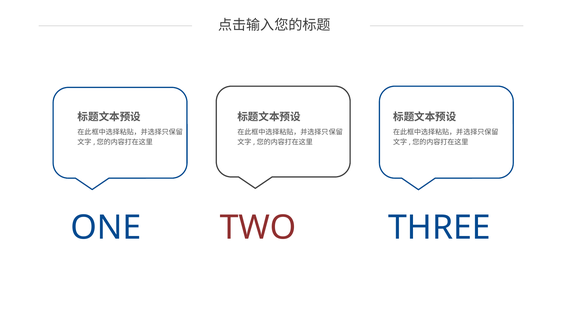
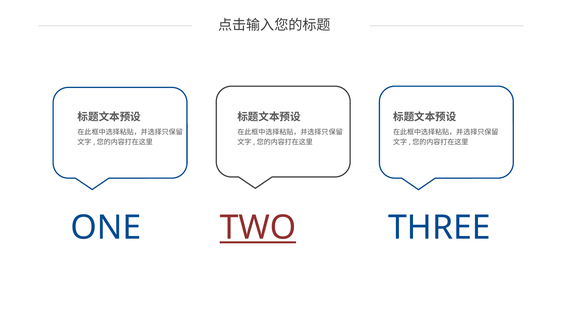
TWO underline: none -> present (258, 228)
